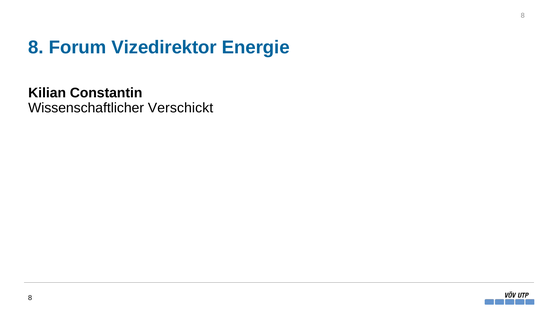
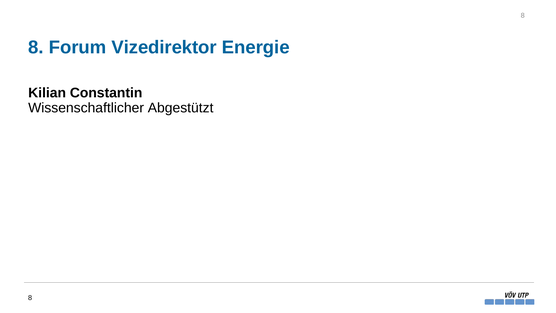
Verschickt: Verschickt -> Abgestützt (181, 108)
